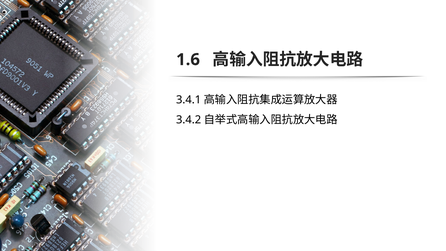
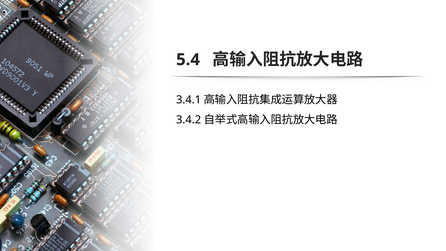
1.6: 1.6 -> 5.4 (188, 60)
